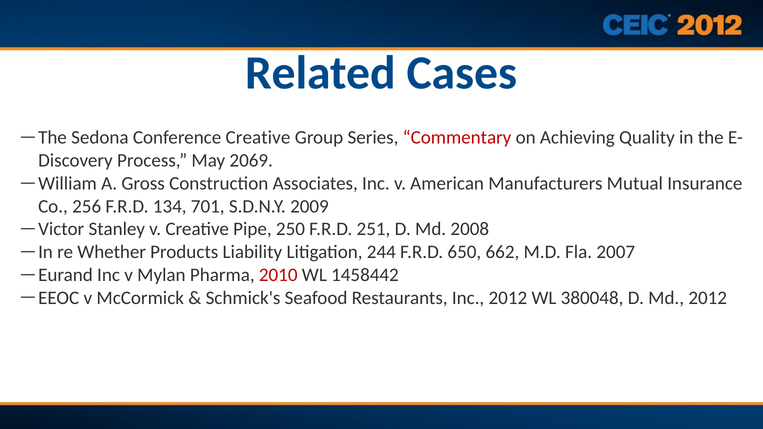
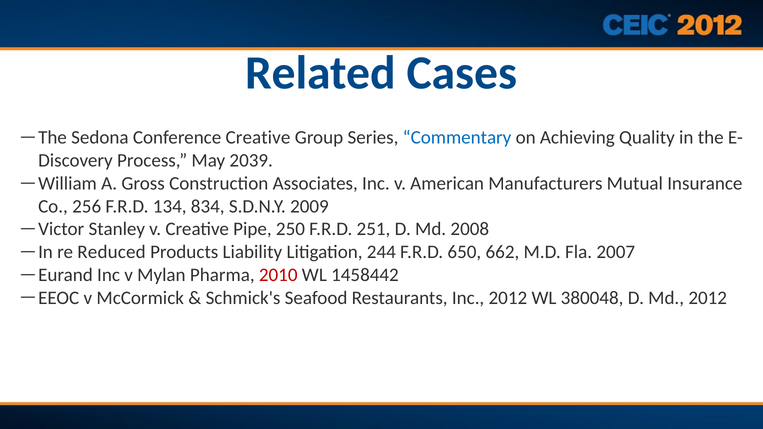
Commentary colour: red -> blue (457, 138)
2069: 2069 -> 2039 (251, 161)
701: 701 -> 834 (208, 206)
Whether: Whether -> Reduced (112, 252)
